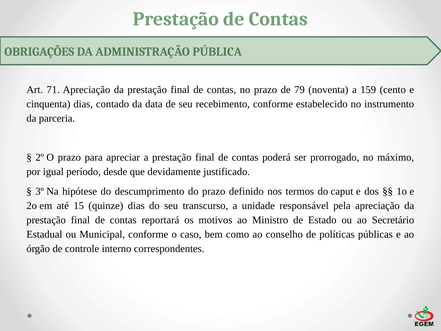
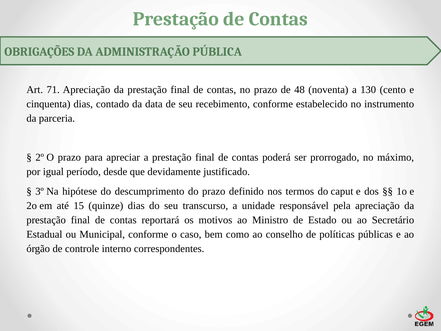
79: 79 -> 48 (300, 90)
159: 159 -> 130 (368, 90)
